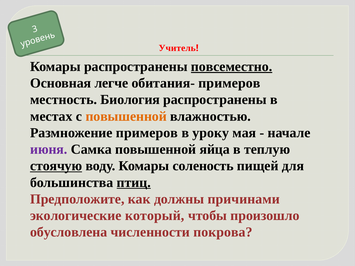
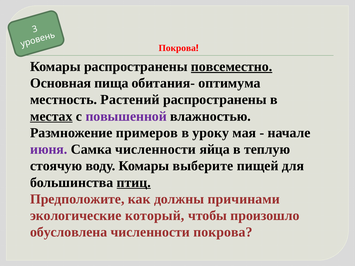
Учитель: Учитель -> Покрова (177, 48)
легче: легче -> пища (111, 83)
обитания- примеров: примеров -> оптимума (230, 83)
Биология: Биология -> Растений (130, 100)
местах underline: none -> present (51, 116)
повышенной colour: orange -> purple (126, 116)
Самка повышенной: повышенной -> численности (156, 150)
стоячую underline: present -> none (56, 166)
соленость: соленость -> выберите (203, 166)
